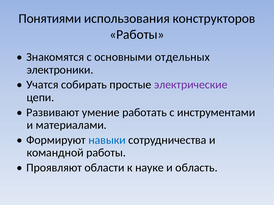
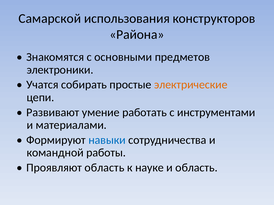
Понятиями: Понятиями -> Самарской (50, 19)
Работы: Работы -> Района (137, 35)
отдельных: отдельных -> предметов (182, 57)
электрические colour: purple -> orange (191, 85)
Проявляют области: области -> область (104, 168)
